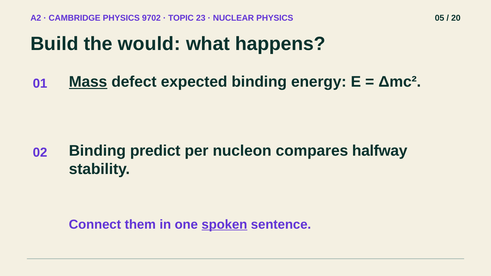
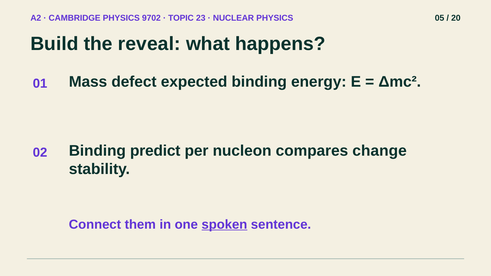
would: would -> reveal (149, 44)
Mass underline: present -> none (88, 82)
halfway: halfway -> change (380, 151)
